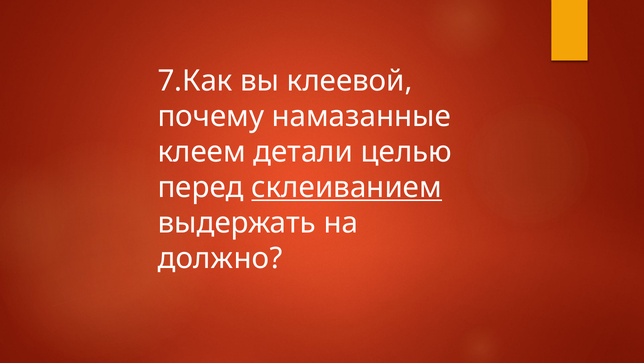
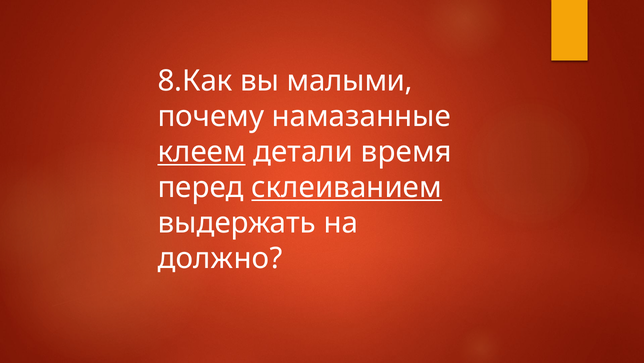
7.Как: 7.Как -> 8.Как (195, 81)
клеевой: клеевой -> малыми (350, 81)
клеем underline: none -> present (202, 152)
целью: целью -> время (406, 152)
